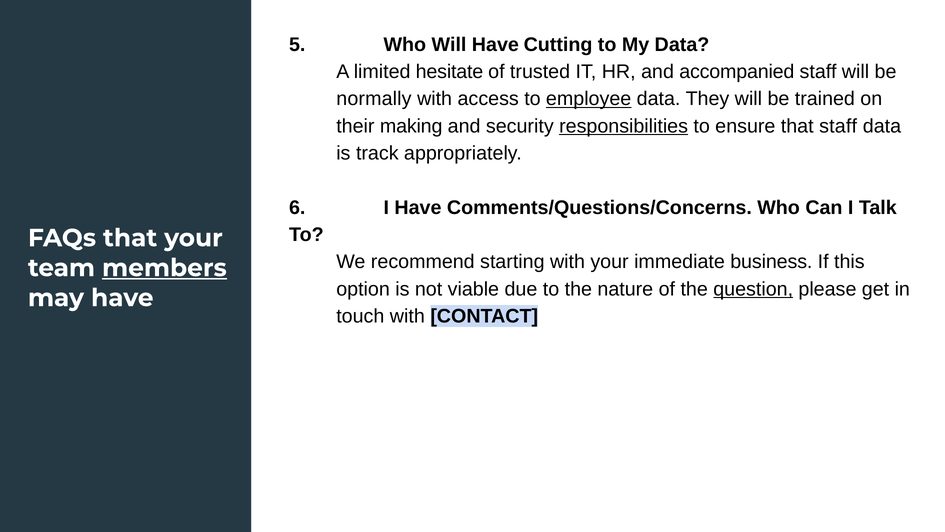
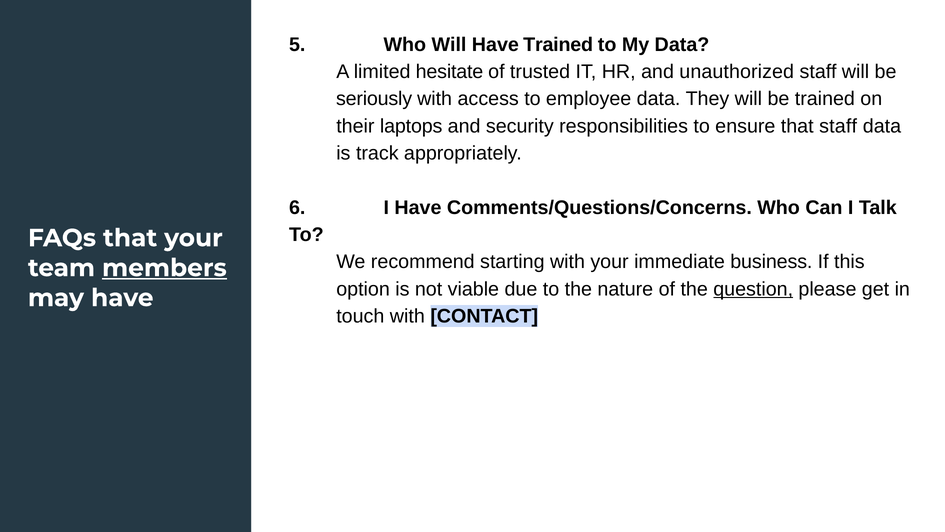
Have Cutting: Cutting -> Trained (558, 44)
accompanied: accompanied -> unauthorized (737, 72)
normally: normally -> seriously (374, 99)
employee underline: present -> none (589, 99)
making: making -> laptops (411, 126)
responsibilities underline: present -> none (624, 126)
